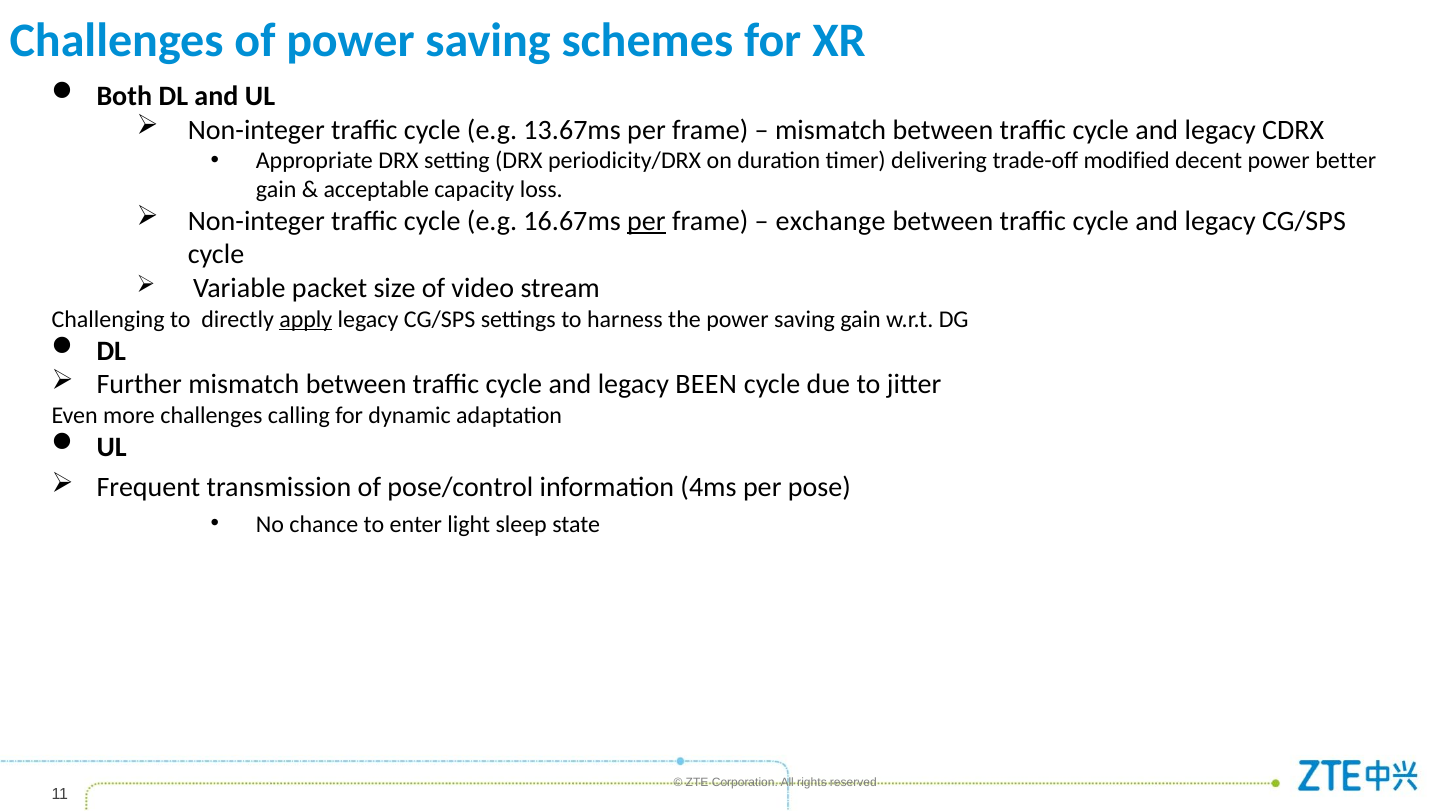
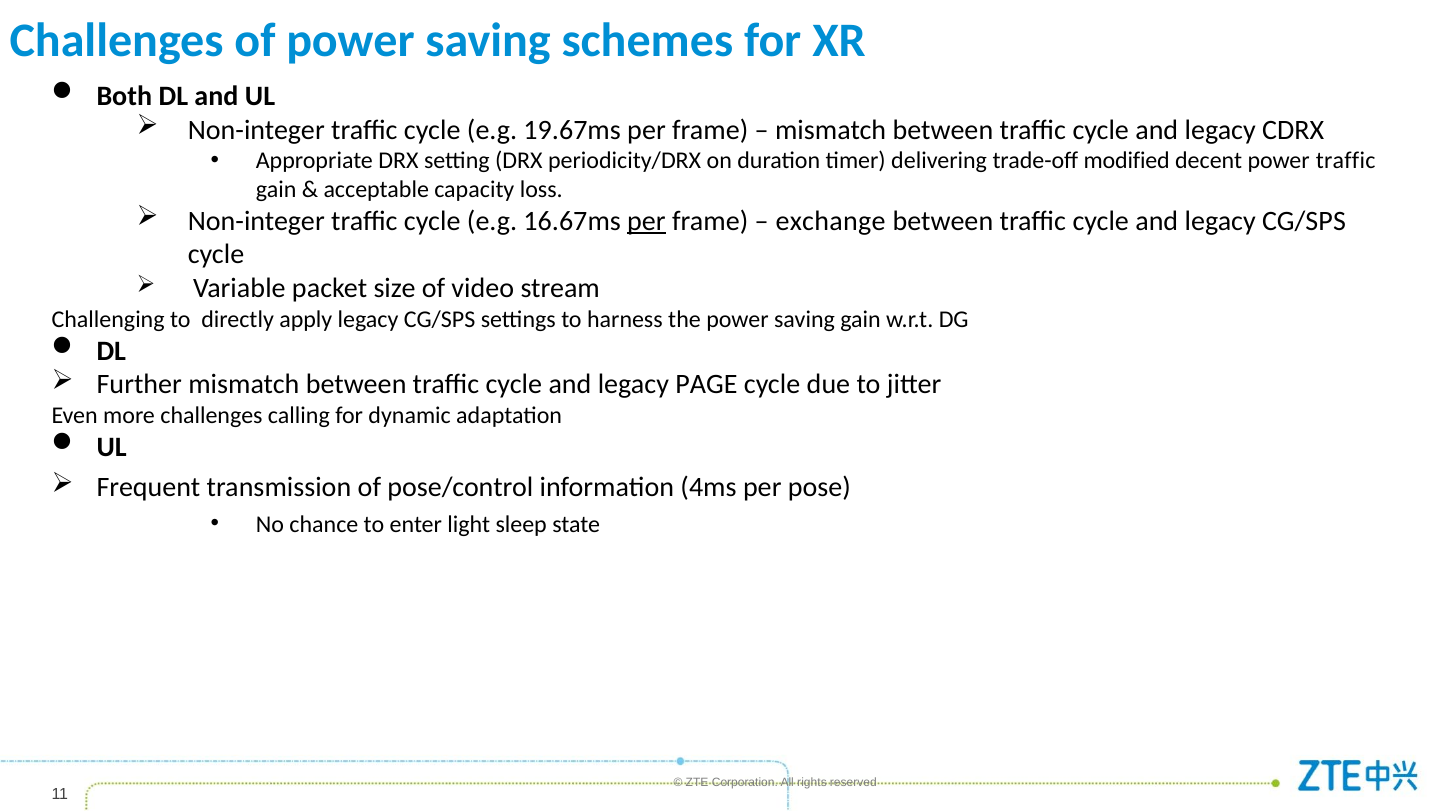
13.67ms: 13.67ms -> 19.67ms (572, 130)
power better: better -> traffic (1346, 161)
apply underline: present -> none (306, 319)
BEEN: BEEN -> PAGE (706, 385)
